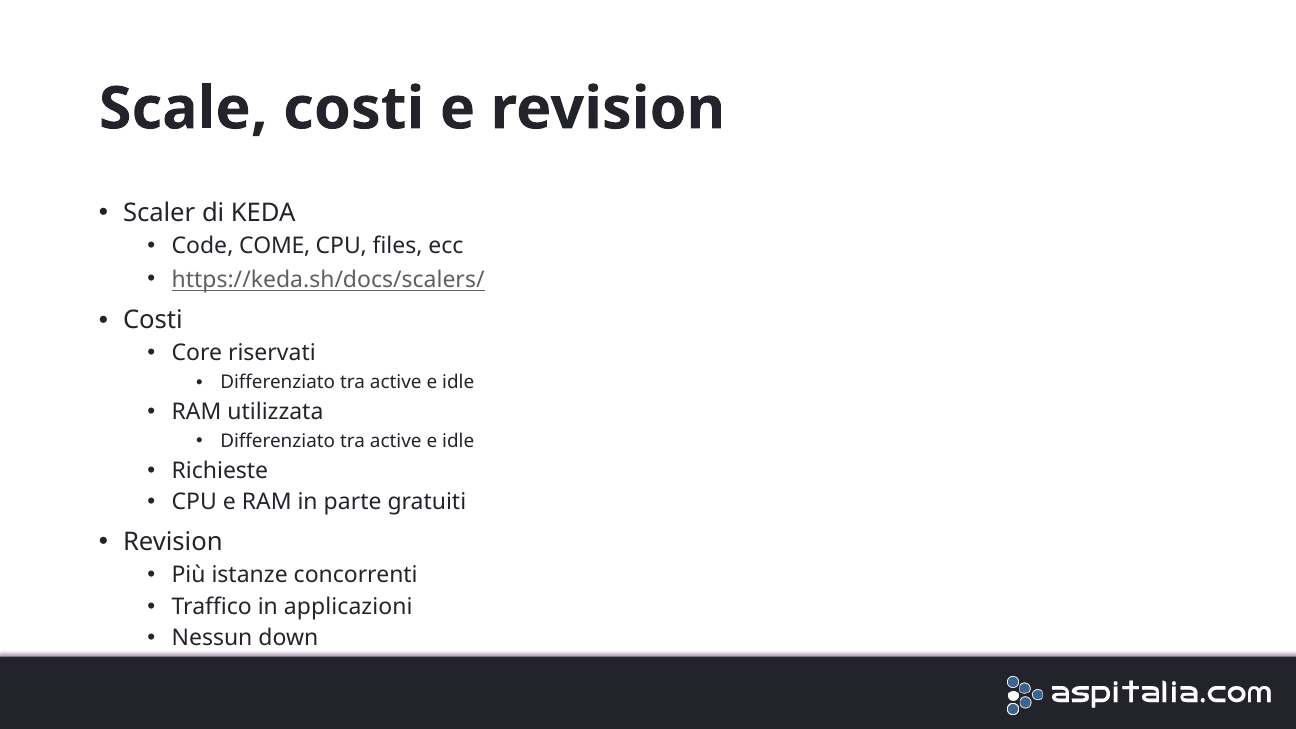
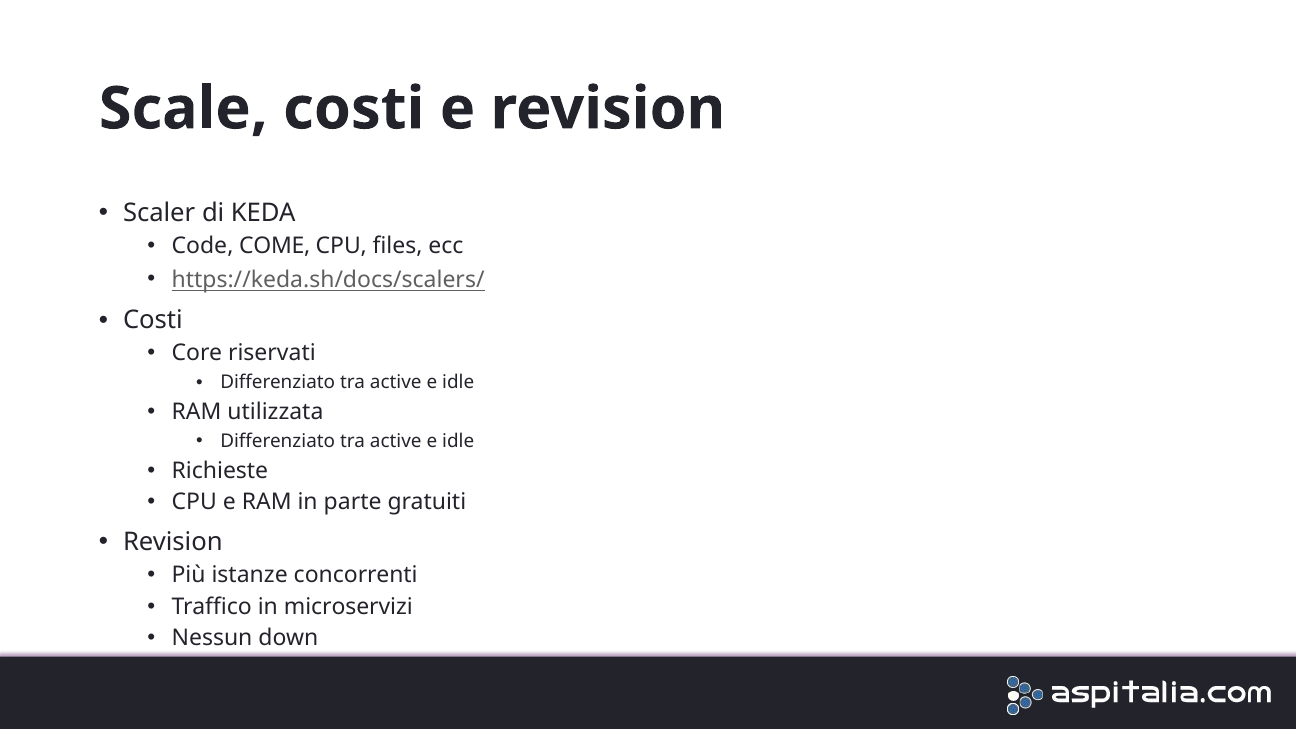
applicazioni: applicazioni -> microservizi (348, 607)
